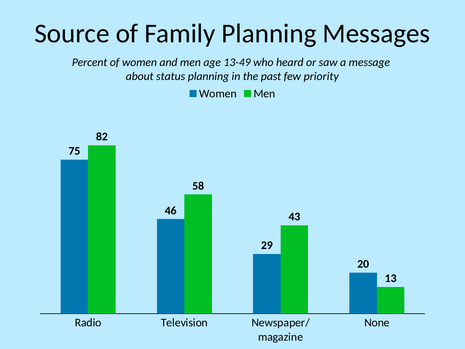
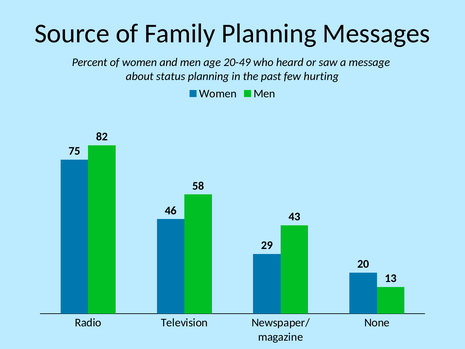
13-49: 13-49 -> 20-49 (237, 62)
priority: priority -> hurting (321, 76)
